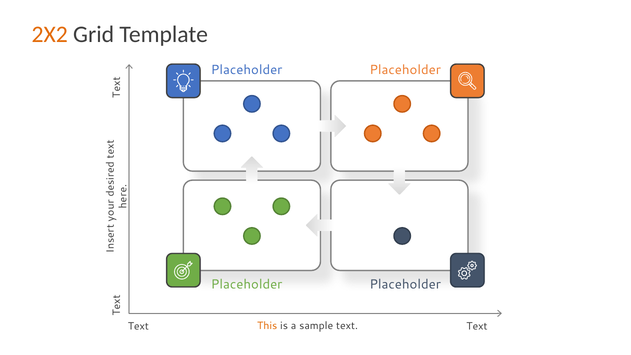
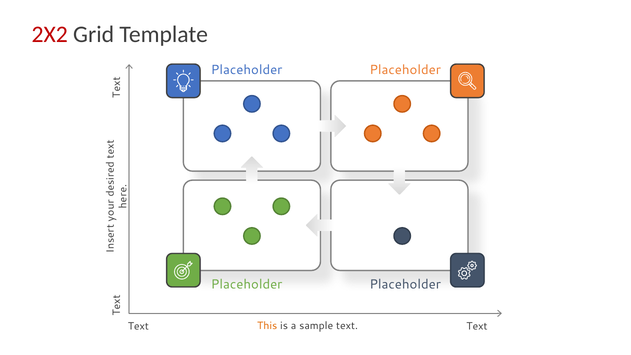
2X2 colour: orange -> red (50, 34)
